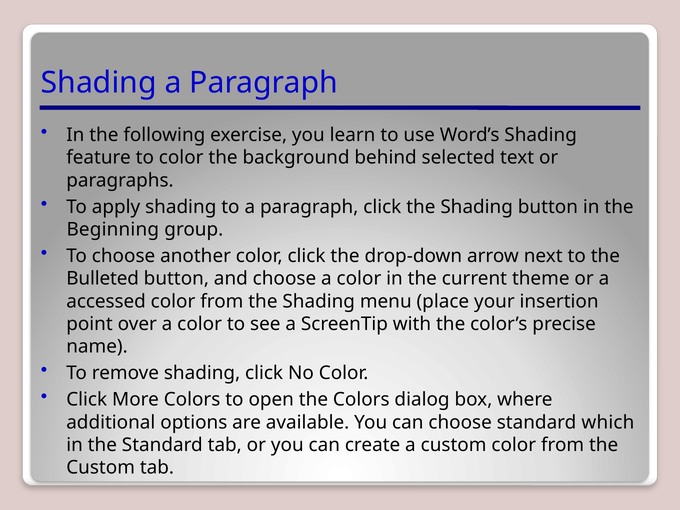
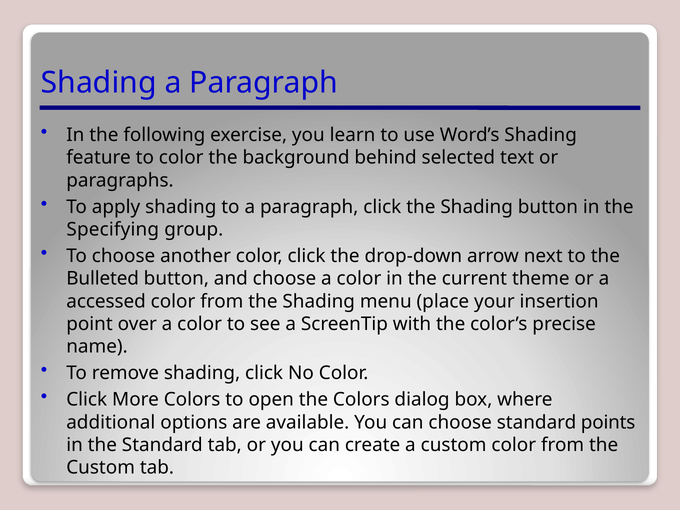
Beginning: Beginning -> Specifying (113, 230)
which: which -> points (608, 422)
